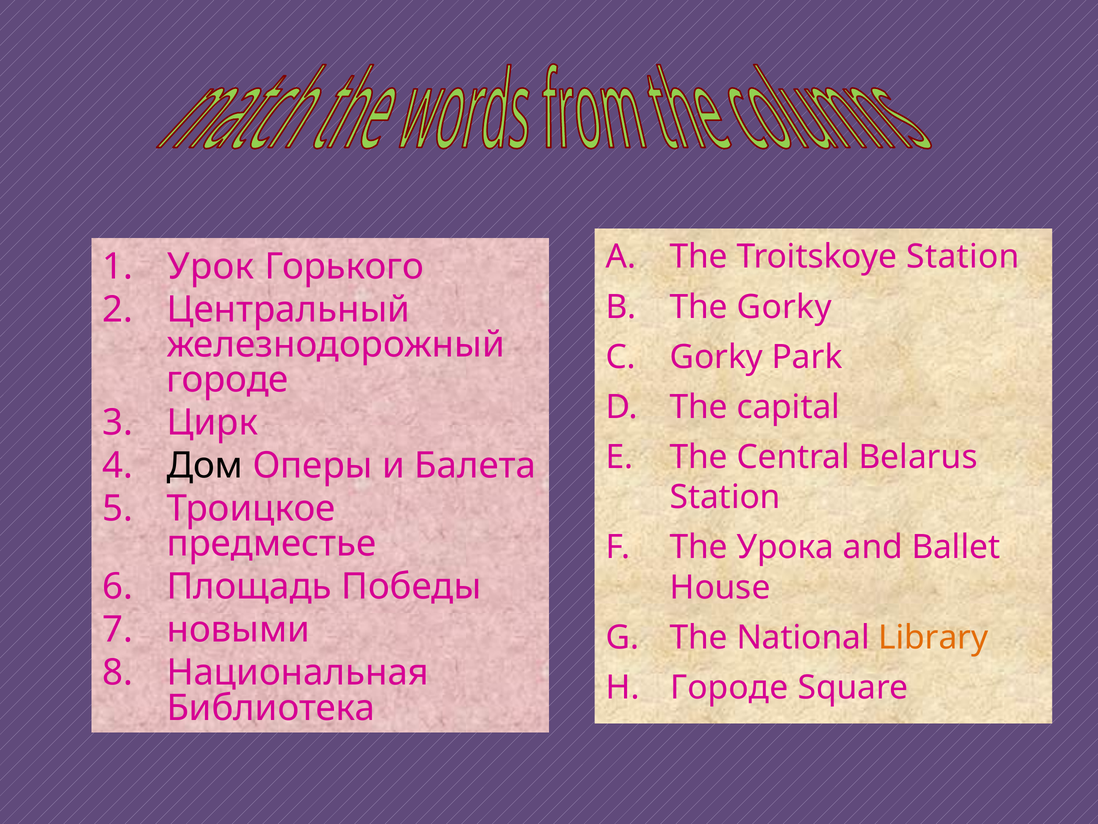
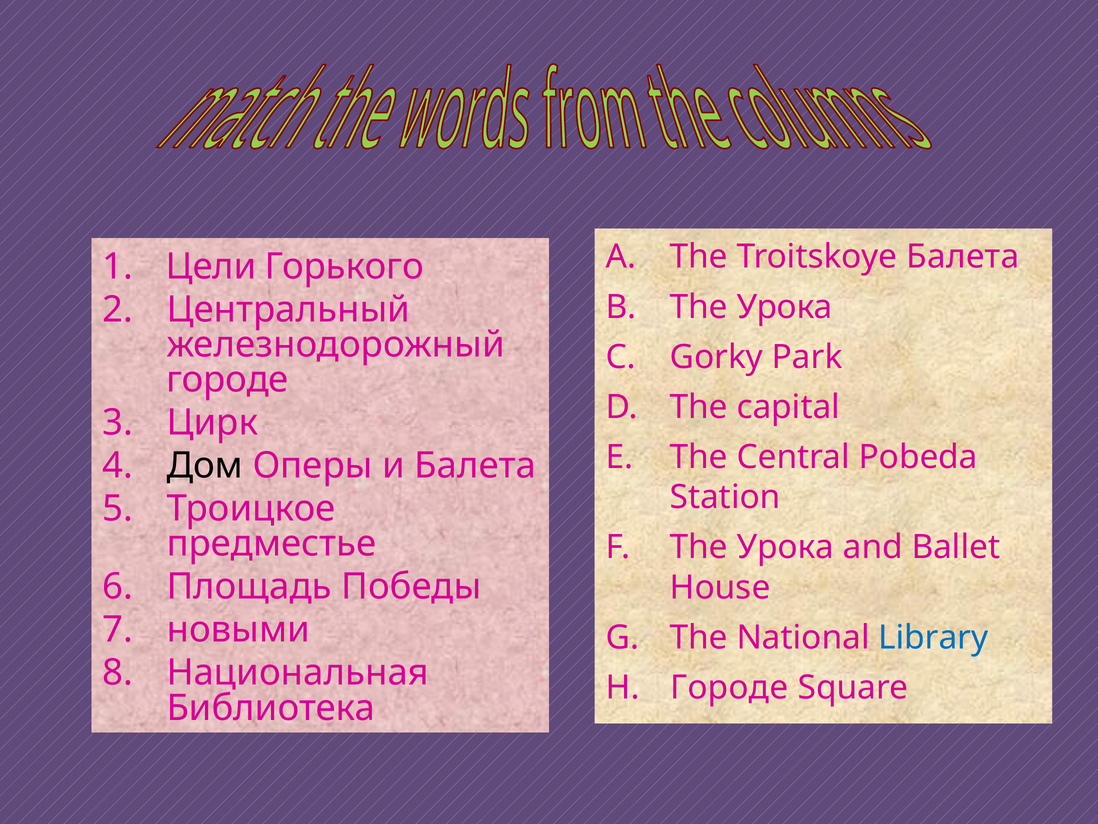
Troitskoye Station: Station -> Балета (963, 257)
Урок: Урок -> Цели (211, 266)
Gorky: Gorky -> Урока (785, 307)
Belarus: Belarus -> Pobeda (918, 457)
Library colour: orange -> blue (933, 637)
